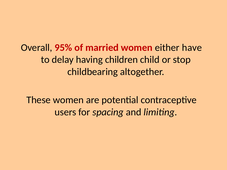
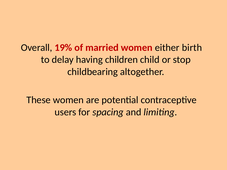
95%: 95% -> 19% (63, 48)
have: have -> birth (192, 48)
